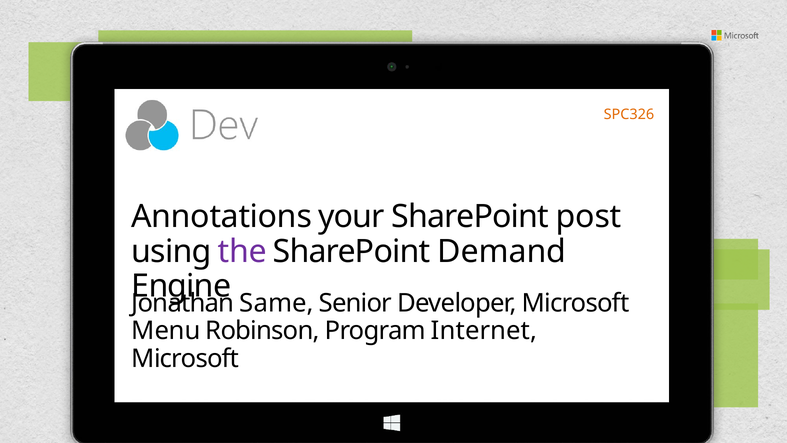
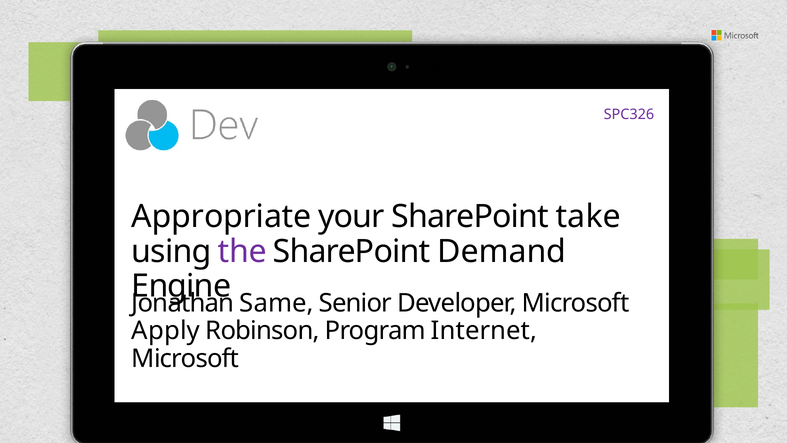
SPC326 colour: orange -> purple (629, 114)
Annotations: Annotations -> Appropriate (221, 217)
post: post -> take (588, 217)
Menu: Menu -> Apply (166, 331)
